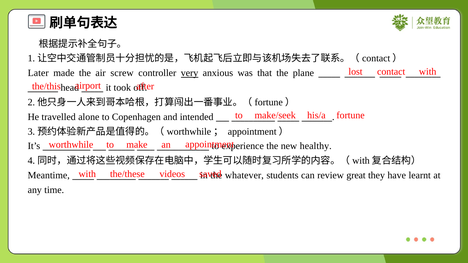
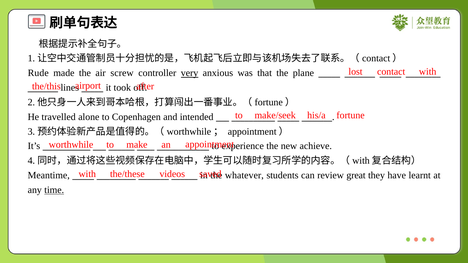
Later: Later -> Rude (38, 73)
head: head -> lines (70, 88)
healthy: healthy -> achieve (316, 146)
time underline: none -> present (54, 190)
